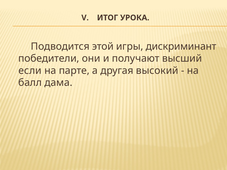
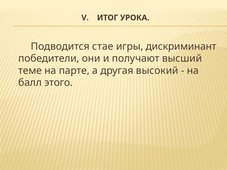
этой: этой -> стае (103, 46)
если: если -> теме (30, 71)
дама: дама -> этого (59, 83)
